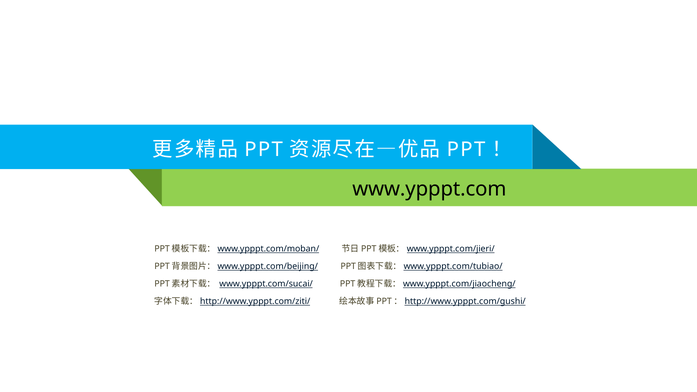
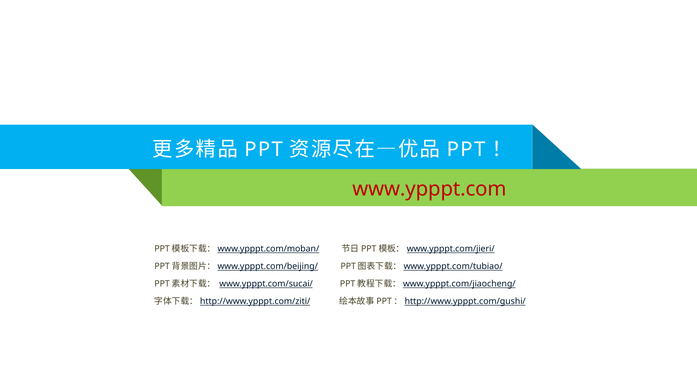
www.ypppt.com colour: black -> red (429, 189)
